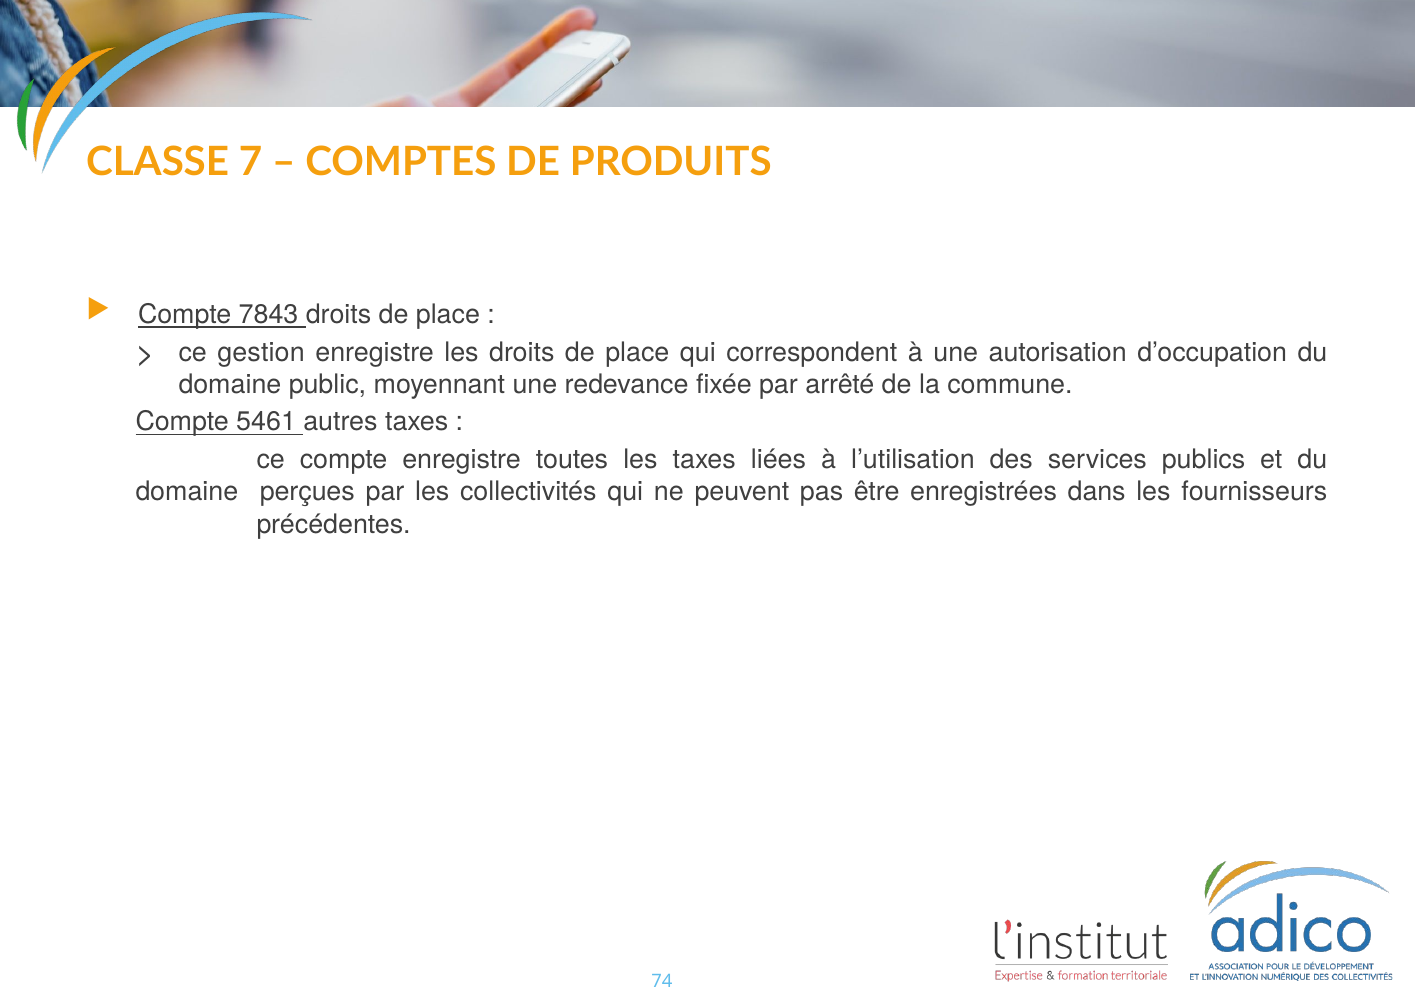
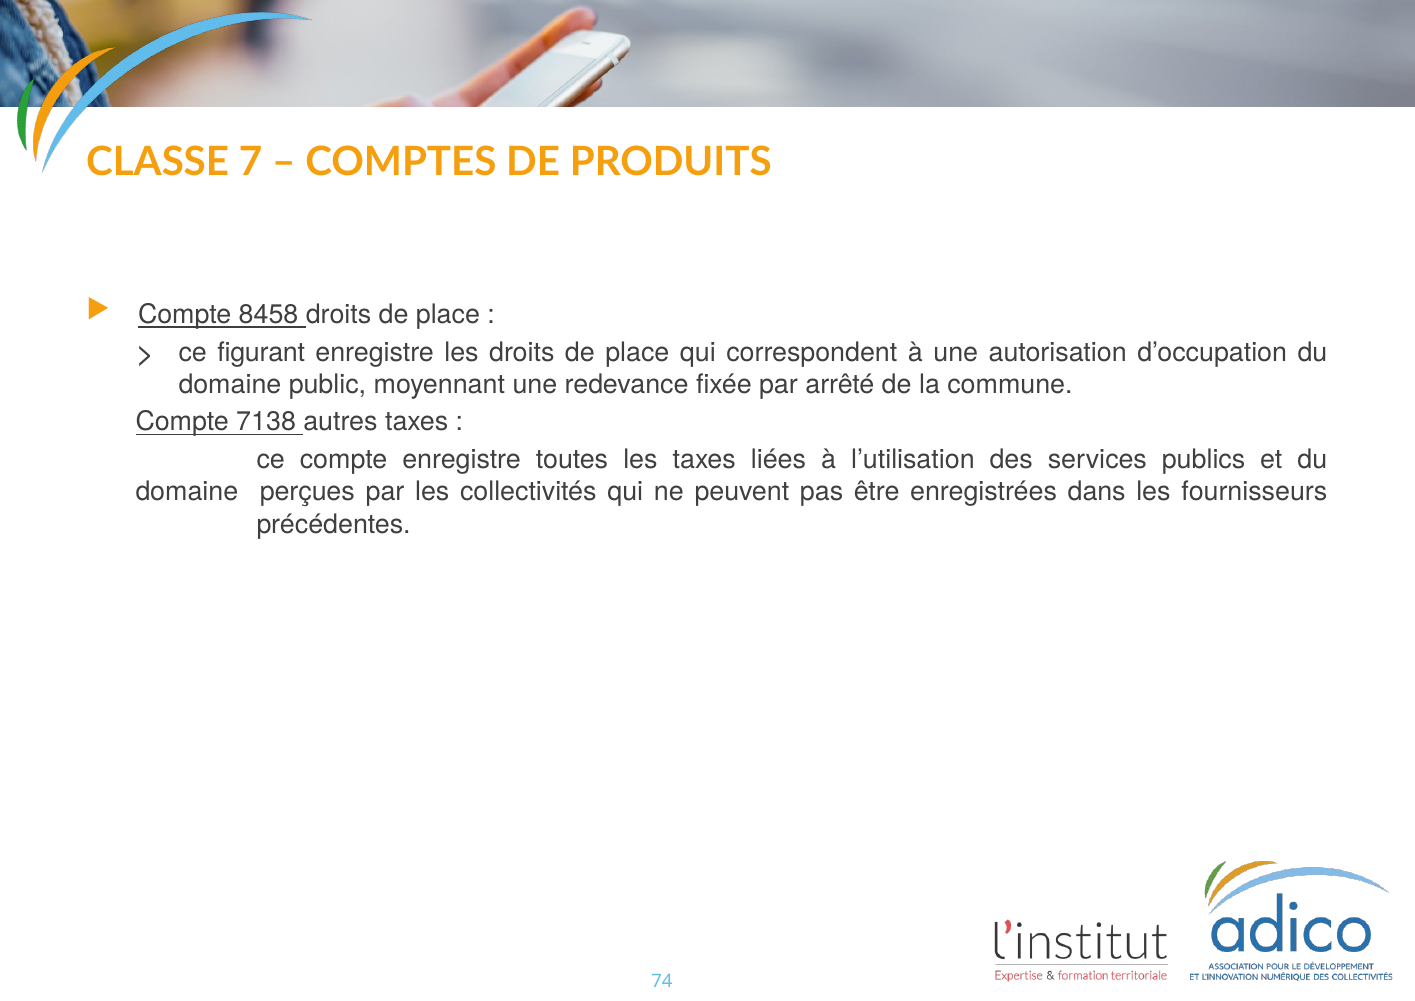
7843: 7843 -> 8458 (269, 314)
gestion: gestion -> figurant (261, 352)
5461: 5461 -> 7138 (266, 422)
